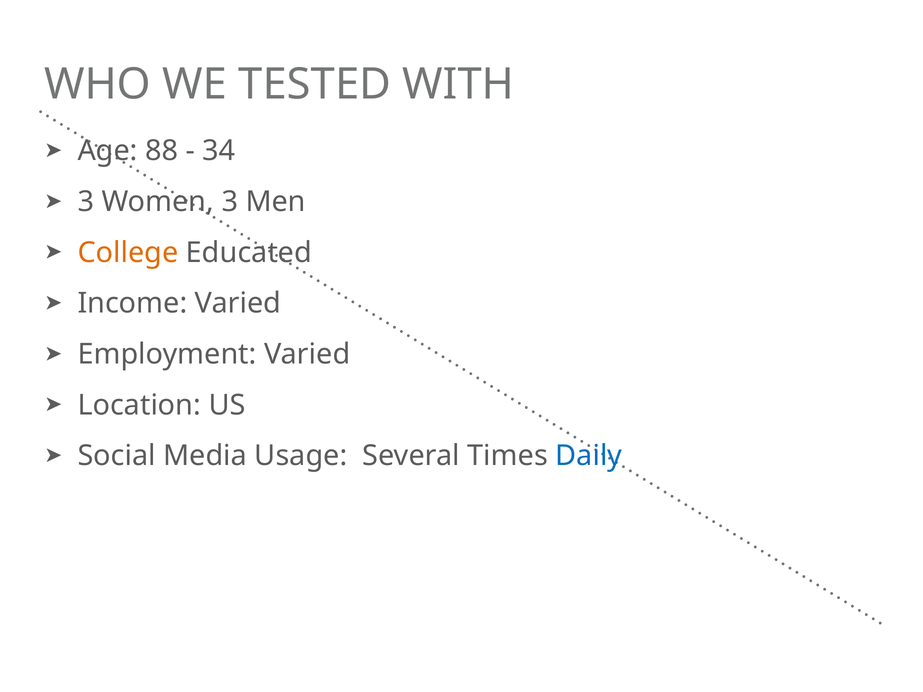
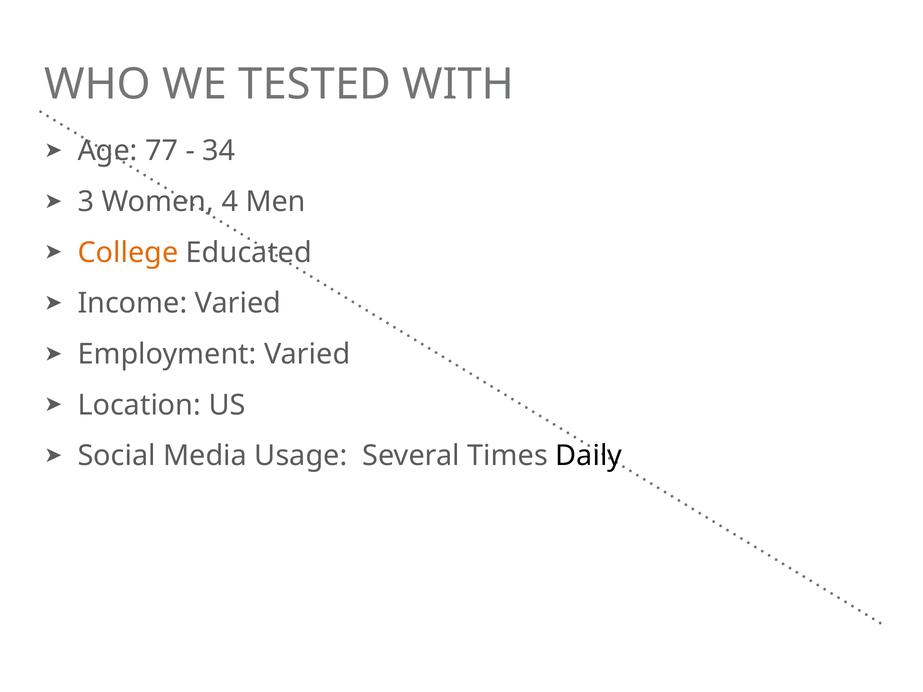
88: 88 -> 77 (162, 151)
Women 3: 3 -> 4 (230, 202)
Daily colour: blue -> black (589, 456)
